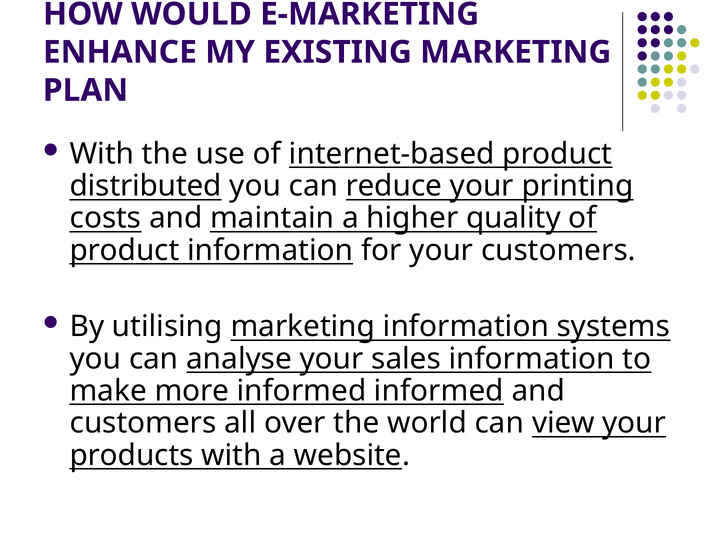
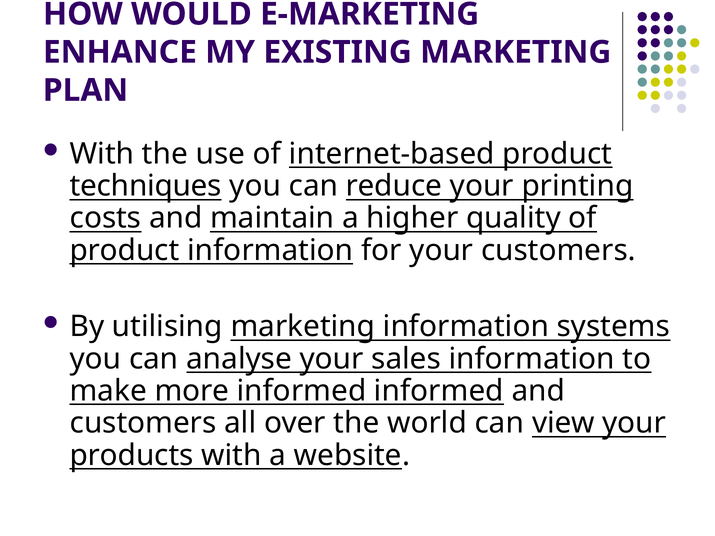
distributed: distributed -> techniques (146, 186)
